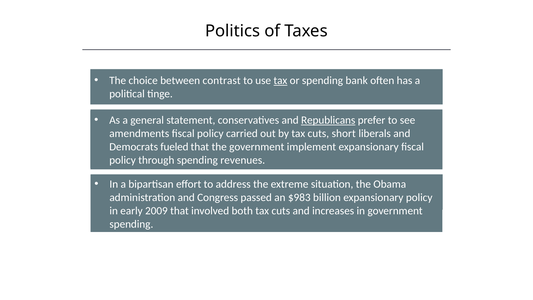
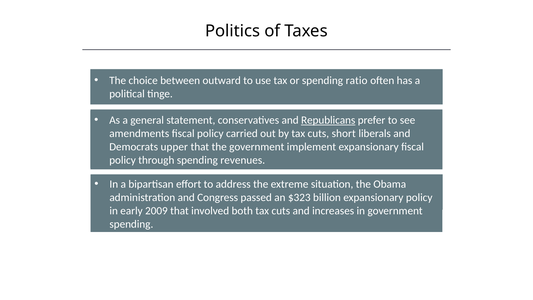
contrast: contrast -> outward (222, 80)
tax underline: present -> none (280, 80)
bank: bank -> ratio (357, 80)
fueled: fueled -> upper (174, 147)
$983: $983 -> $323 (299, 197)
